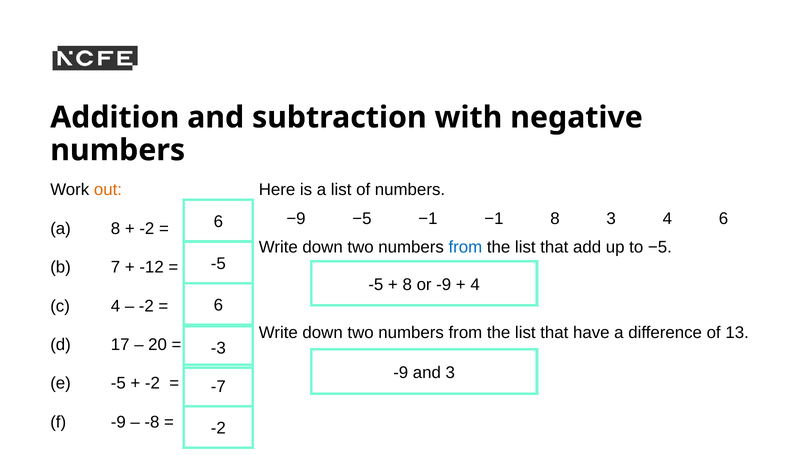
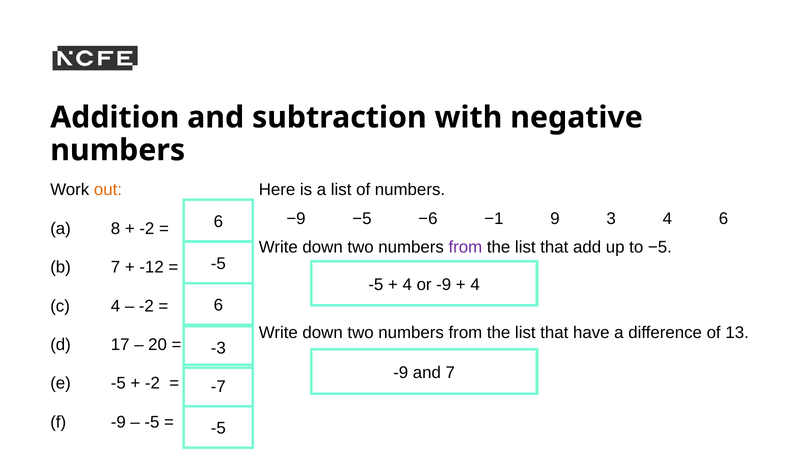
−5 −1: −1 -> −6 (428, 218)
−1 8: 8 -> 9 (555, 218)
from colour: blue -> purple (465, 247)
8: 8 -> 4 (407, 284)
and 3: 3 -> 7 (450, 372)
-8: -8 -> -5 (152, 421)
-2: -2 -> -5 (218, 428)
